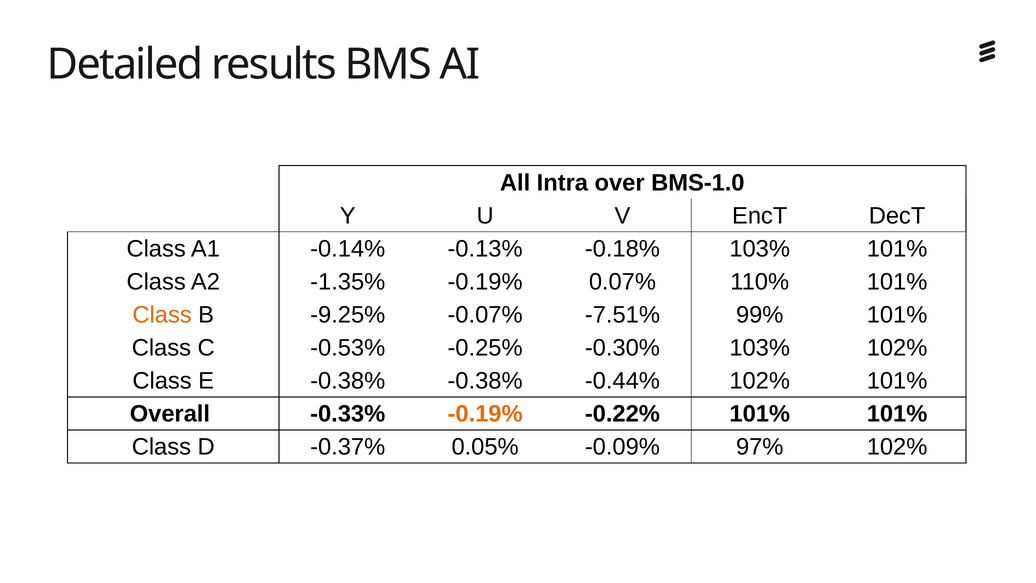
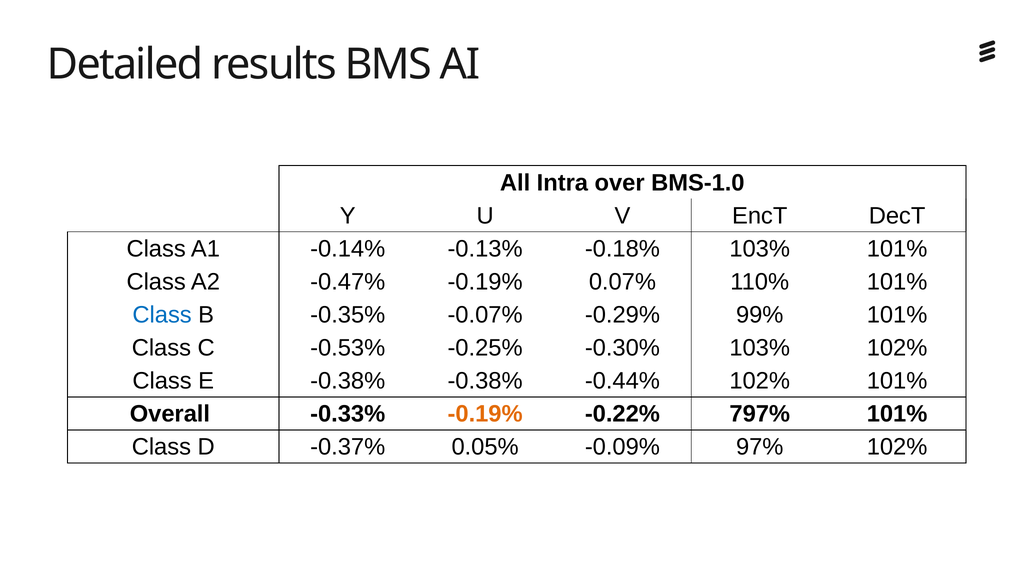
-1.35%: -1.35% -> -0.47% (348, 282)
Class colour: orange -> blue (162, 315)
-9.25%: -9.25% -> -0.35% (348, 315)
-7.51%: -7.51% -> -0.29% (622, 315)
-0.22% 101%: 101% -> 797% (760, 414)
